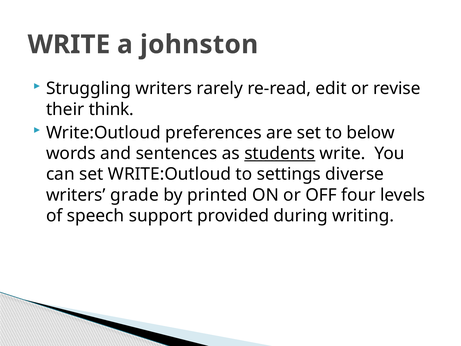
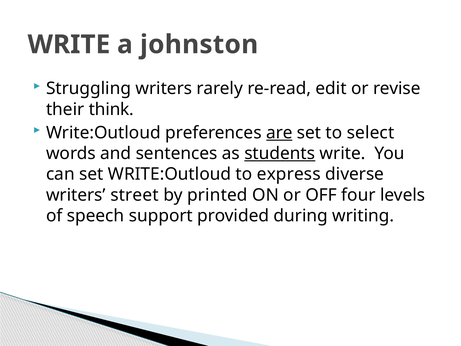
are underline: none -> present (279, 133)
below: below -> select (371, 133)
settings: settings -> express (289, 174)
grade: grade -> street (135, 195)
